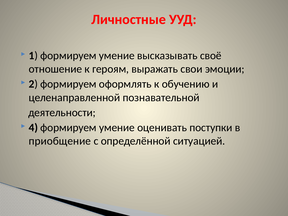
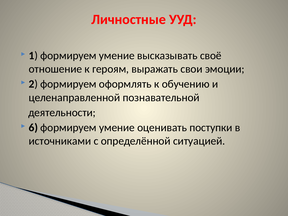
4: 4 -> 6 (33, 128)
приобщение: приобщение -> источниками (60, 141)
